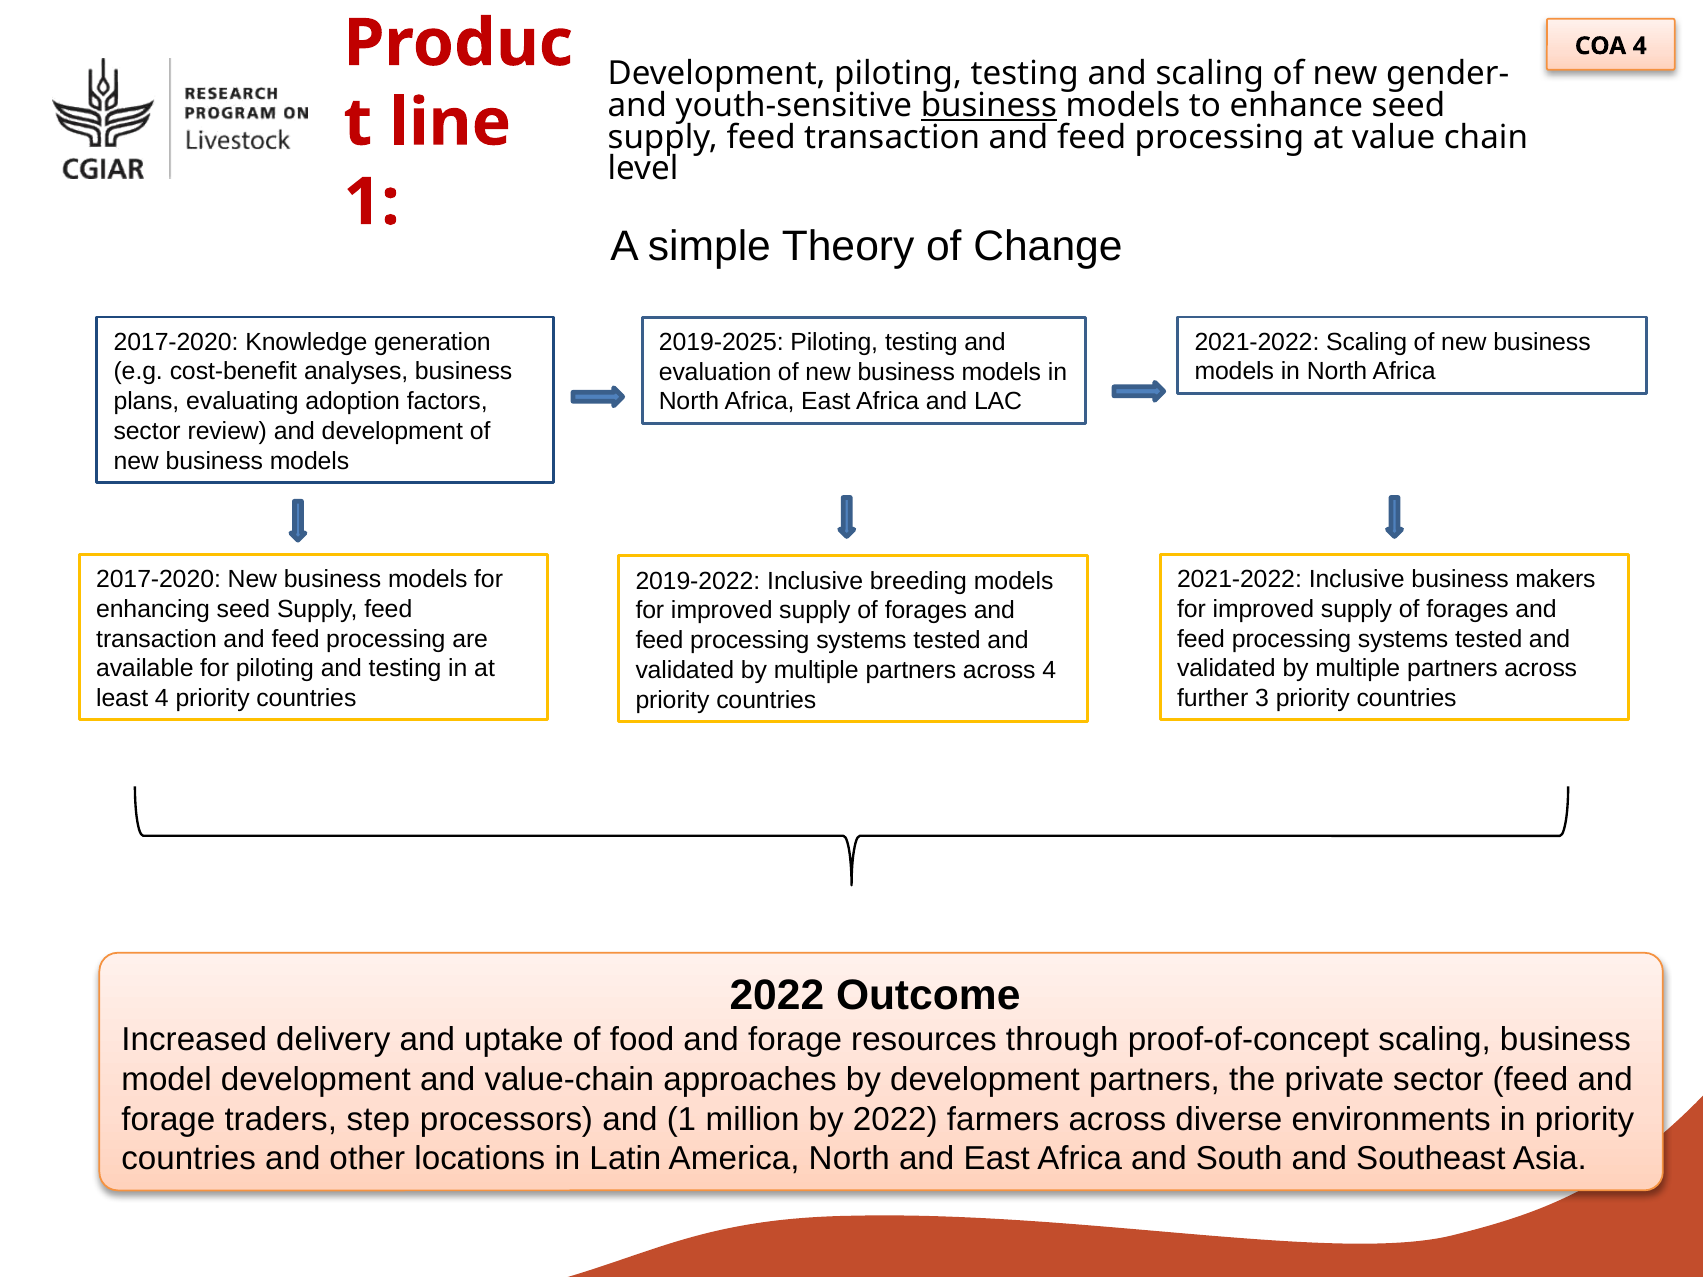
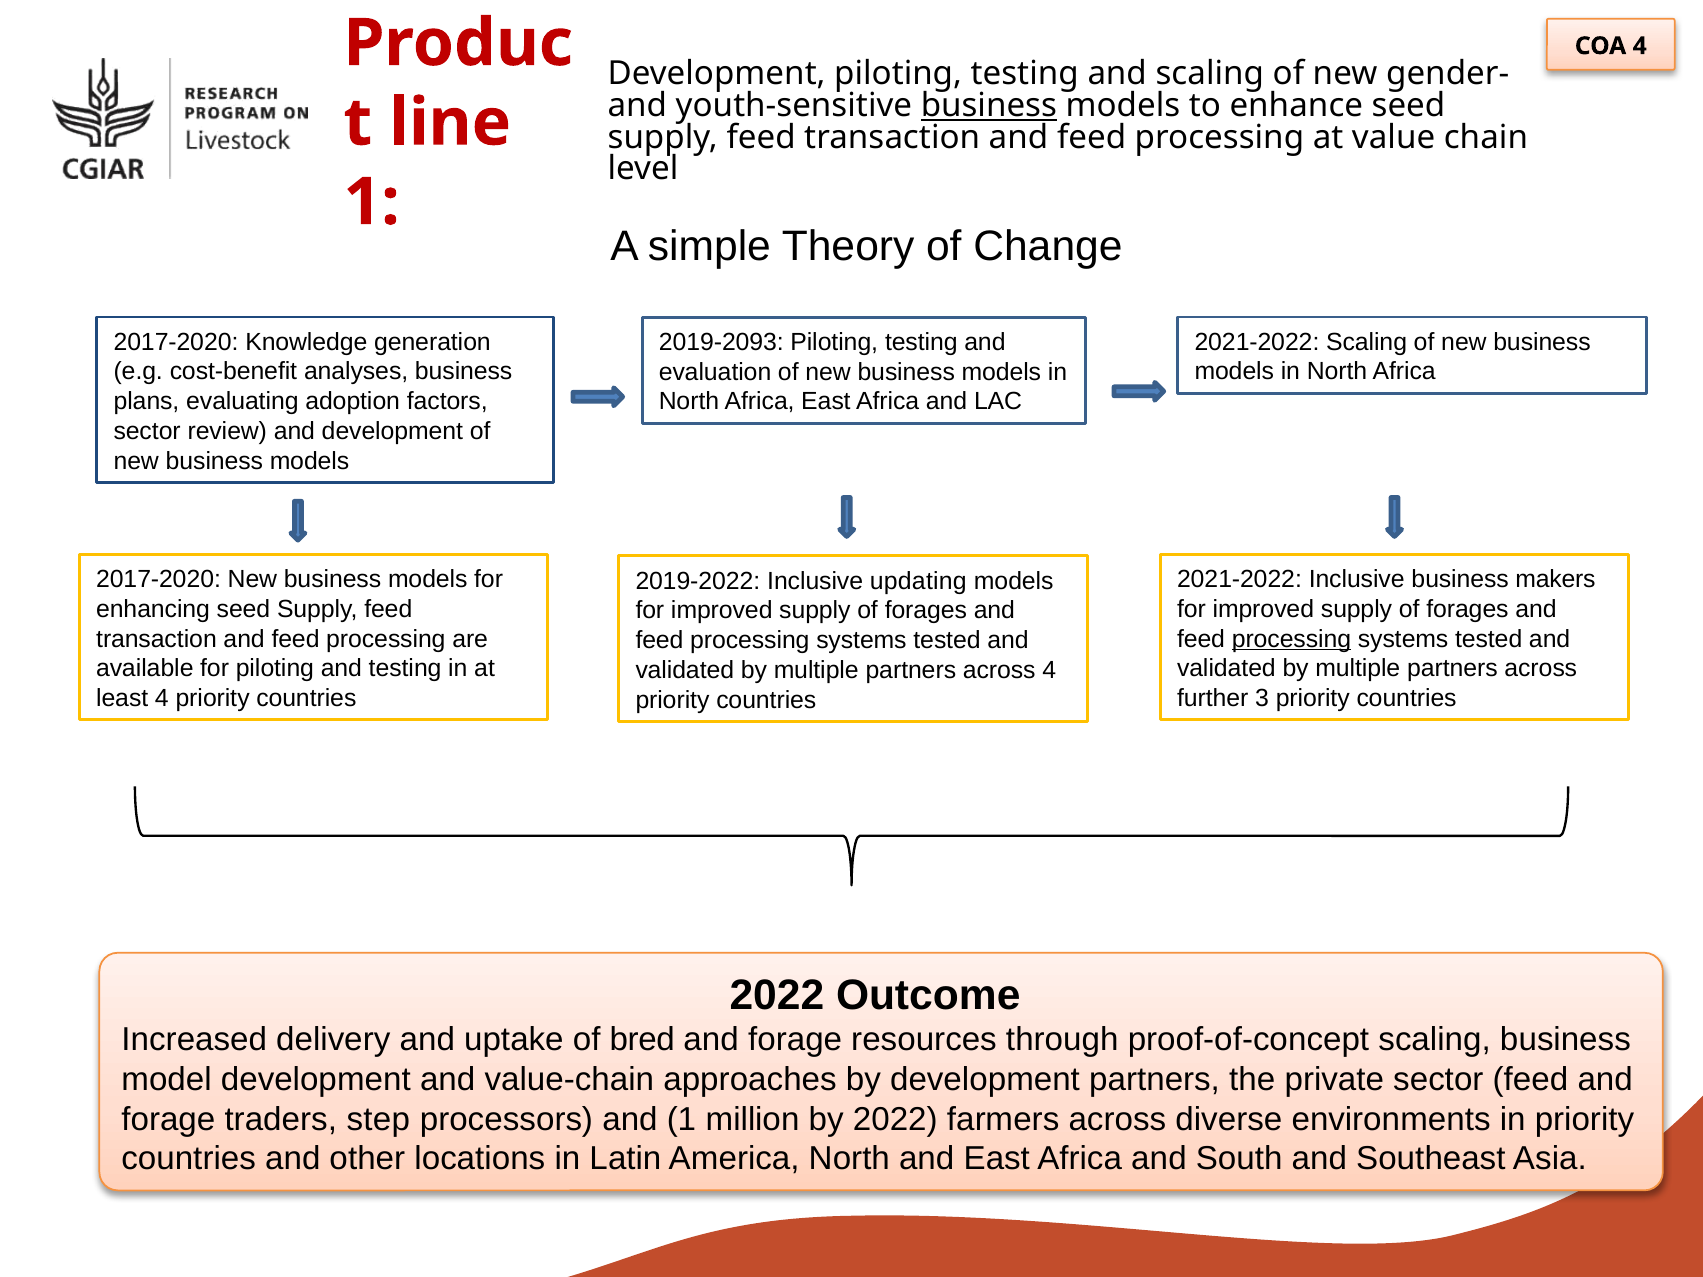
2019-2025: 2019-2025 -> 2019-2093 (721, 342)
breeding: breeding -> updating (918, 581)
processing underline: none -> present (1291, 639)
food: food -> bred (642, 1040)
